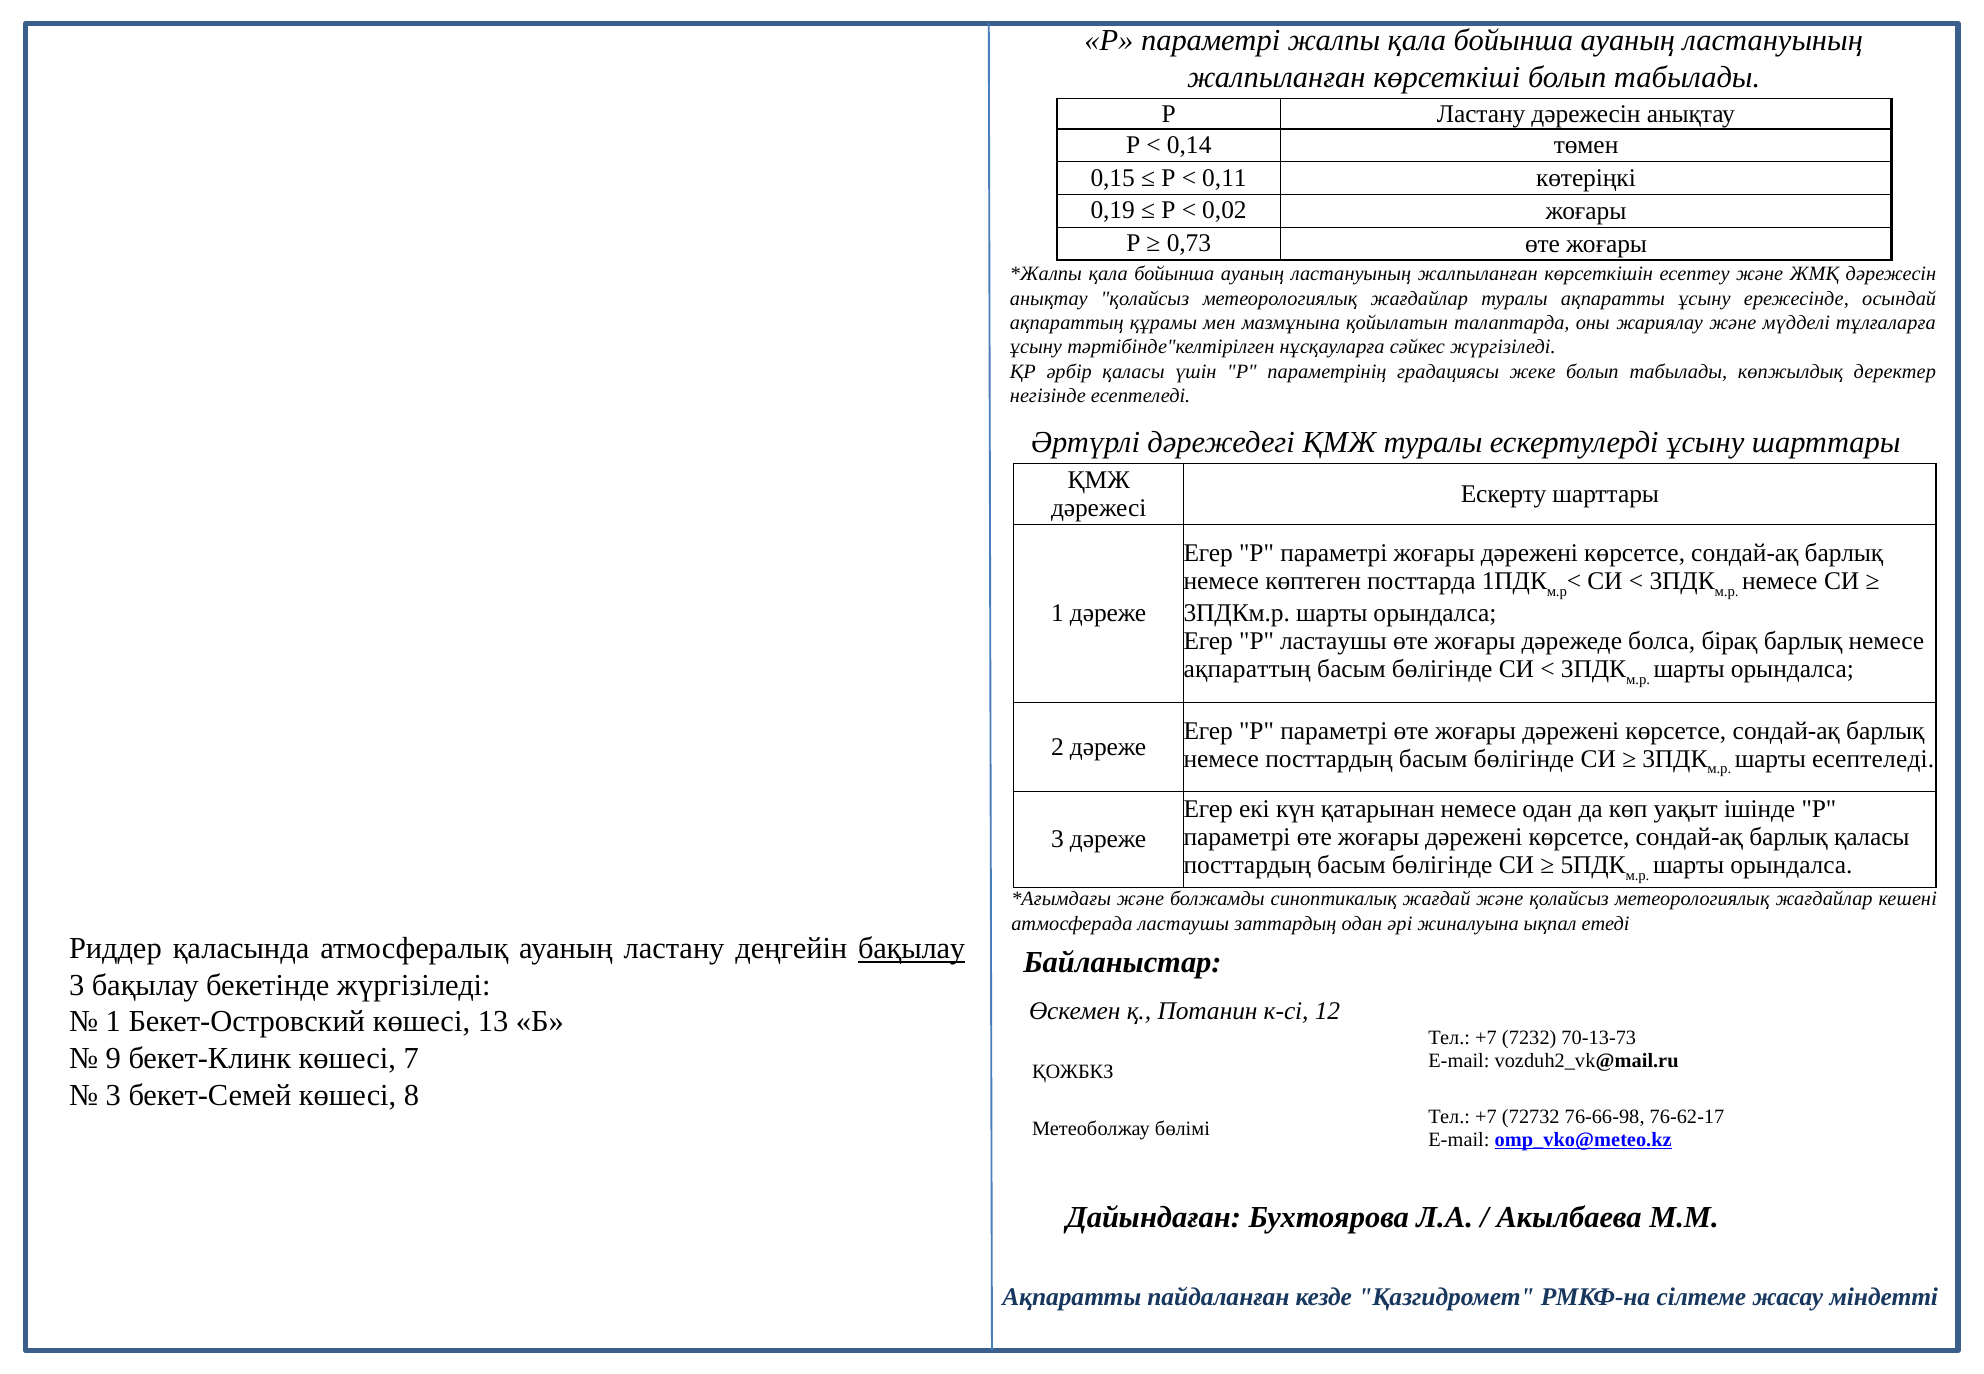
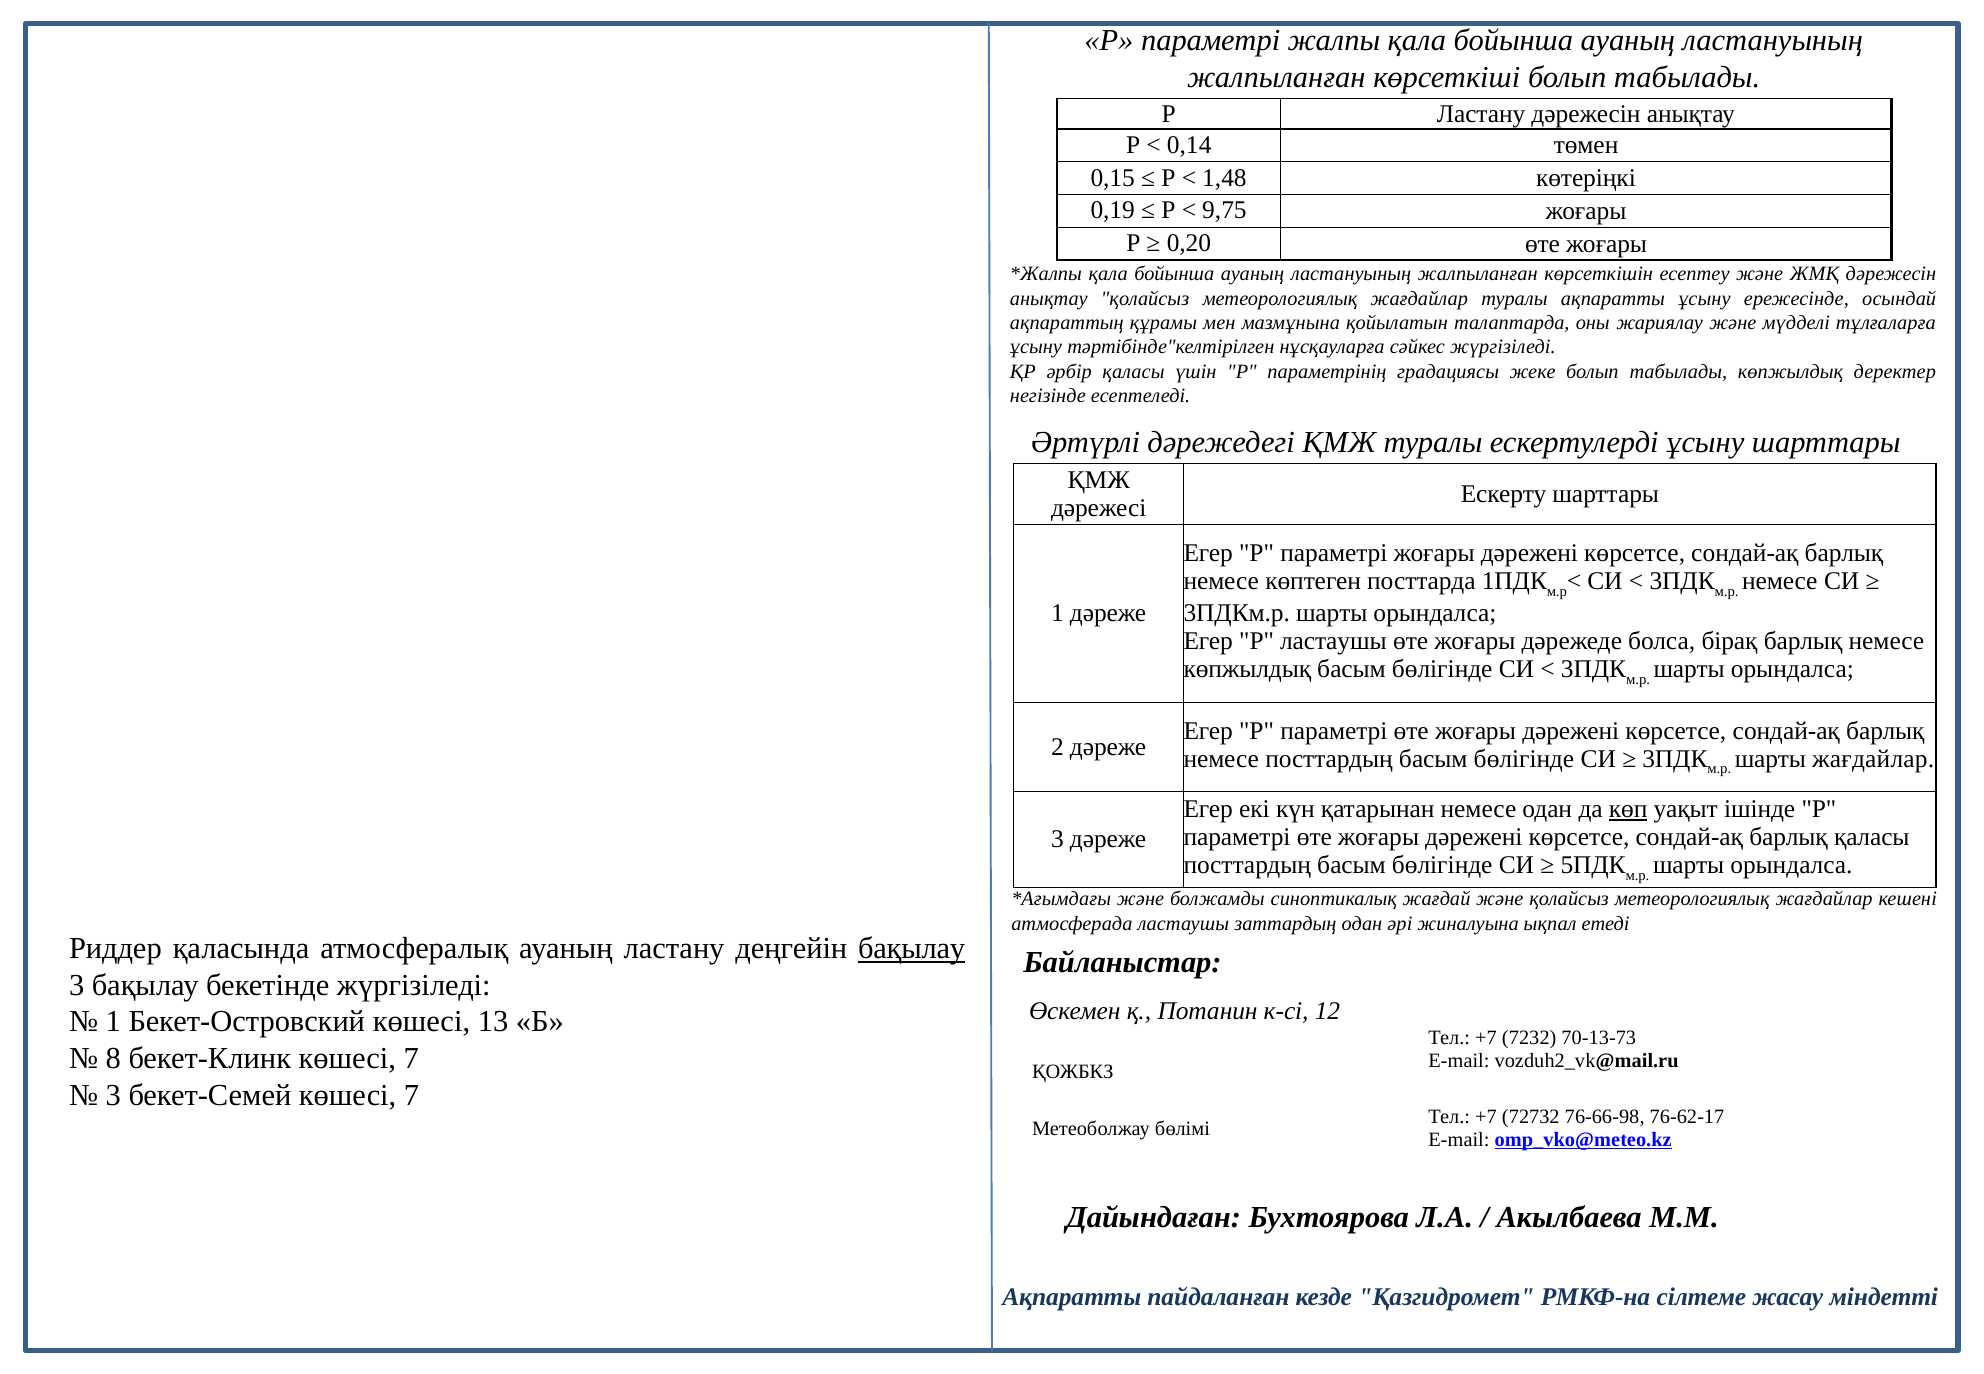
0,11: 0,11 -> 1,48 (1224, 178)
0,02: 0,02 -> 9,75 (1224, 210)
0,73: 0,73 -> 0,20 (1189, 243)
ақпараттың: ақпараттың -> көпжылдық (1247, 669)
шарты есептеледі: есептеледі -> жағдайлар (1873, 759)
көп underline: none -> present (1628, 809)
9: 9 -> 8 (113, 1058)
бекет-Семей көшесі 8: 8 -> 7 (412, 1095)
